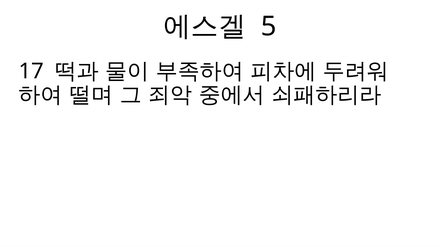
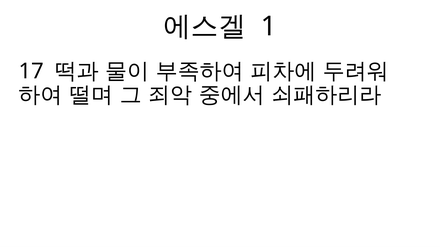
5: 5 -> 1 (269, 26)
